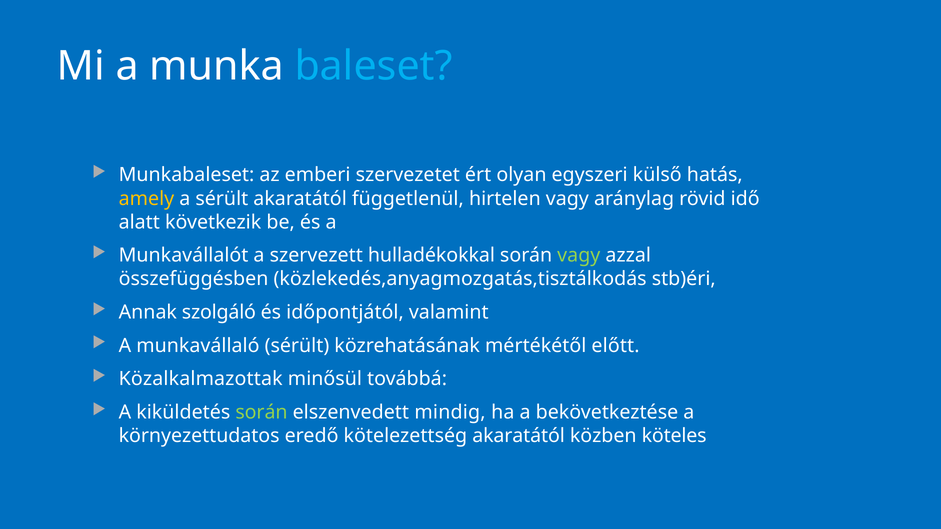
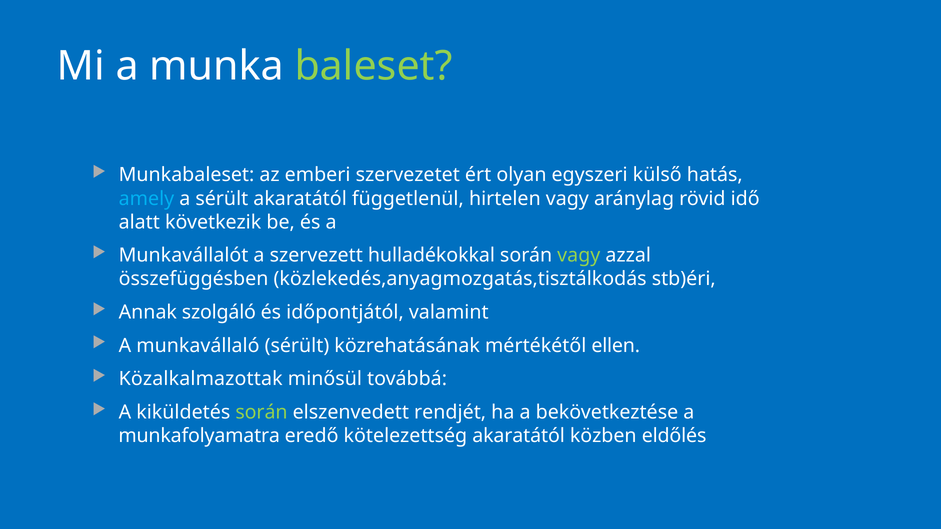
baleset colour: light blue -> light green (374, 66)
amely colour: yellow -> light blue (146, 199)
előtt: előtt -> ellen (616, 346)
mindig: mindig -> rendjét (450, 412)
környezettudatos: környezettudatos -> munkafolyamatra (199, 436)
köteles: köteles -> eldőlés (674, 436)
